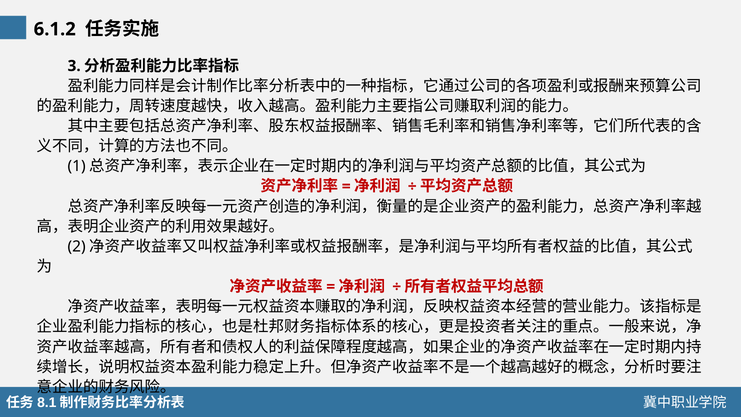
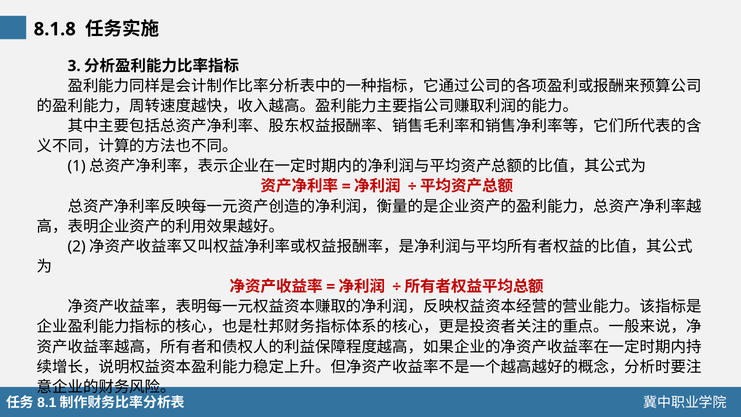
6.1.2: 6.1.2 -> 8.1.8 (55, 29)
